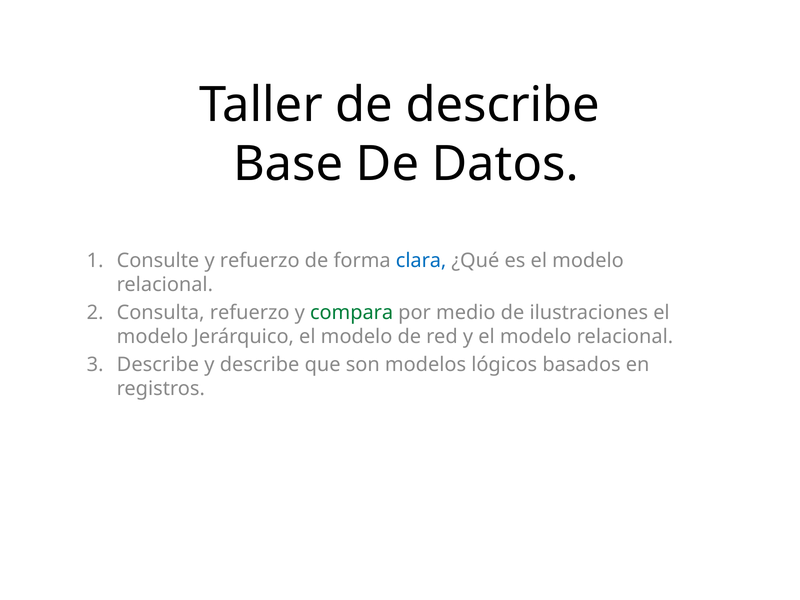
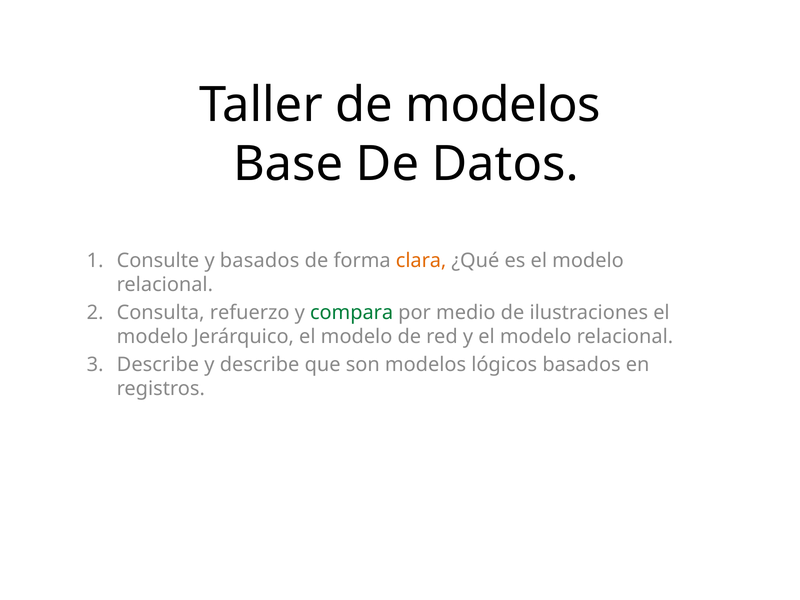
de describe: describe -> modelos (503, 105)
y refuerzo: refuerzo -> basados (260, 261)
clara colour: blue -> orange (421, 261)
